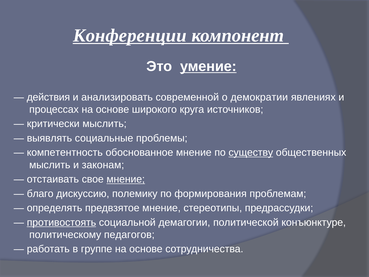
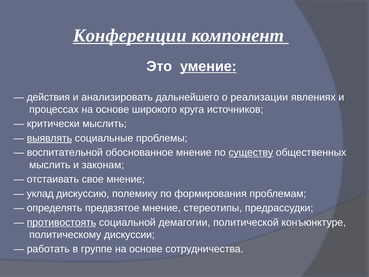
современной: современной -> дальнейшего (187, 97)
демократии: демократии -> реализации (259, 97)
выявлять underline: none -> present (49, 138)
компетентность: компетентность -> воспитательной (65, 152)
мнение underline: present -> none (126, 179)
благо: благо -> уклад (40, 193)
педагогов: педагогов -> дискуссии (129, 234)
